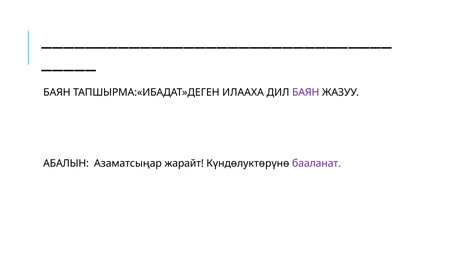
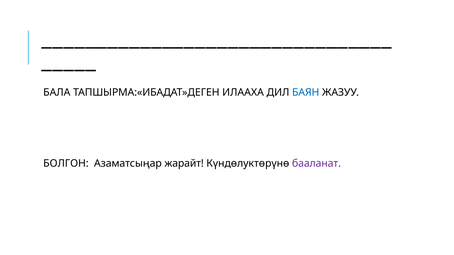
БАЯН: БАЯН -> БАЛА (57, 92)
БАЯН colour: purple -> blue (306, 92)
АБАЛЫН: АБАЛЫН -> БОЛГОН (66, 164)
